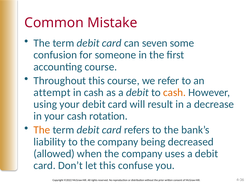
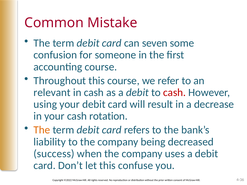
attempt: attempt -> relevant (52, 93)
cash colour: orange -> red (174, 93)
allowed: allowed -> success (54, 154)
